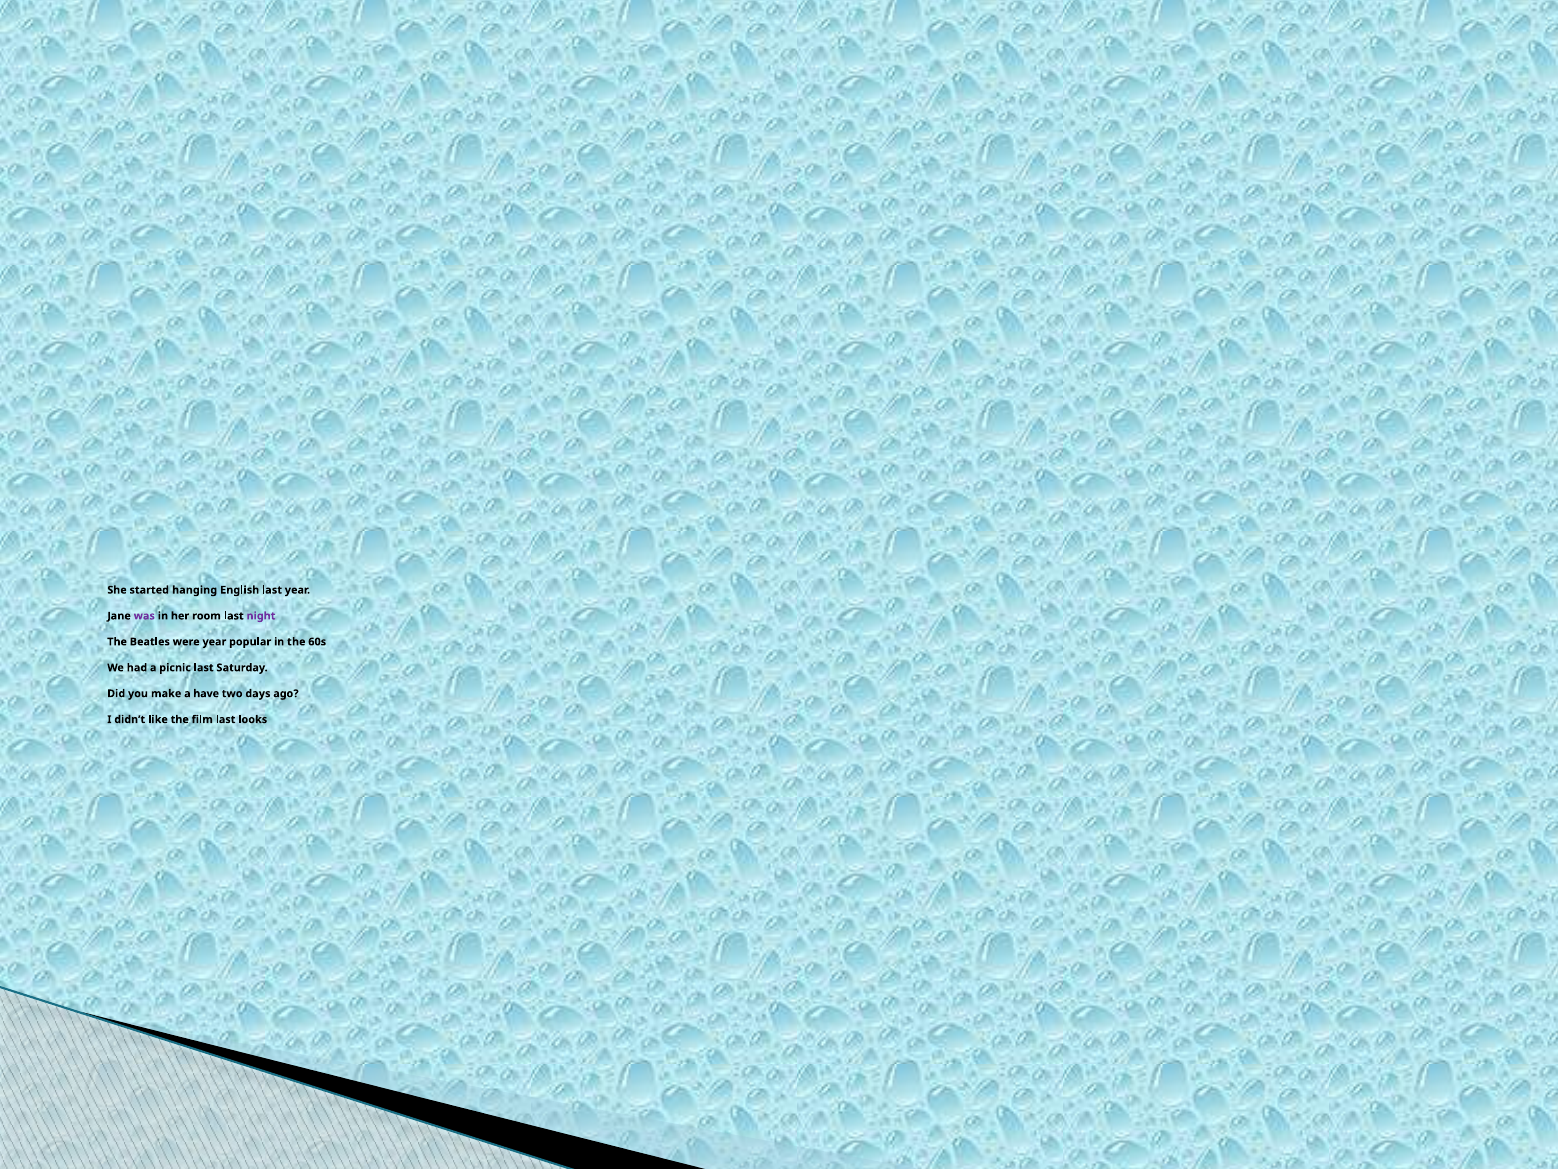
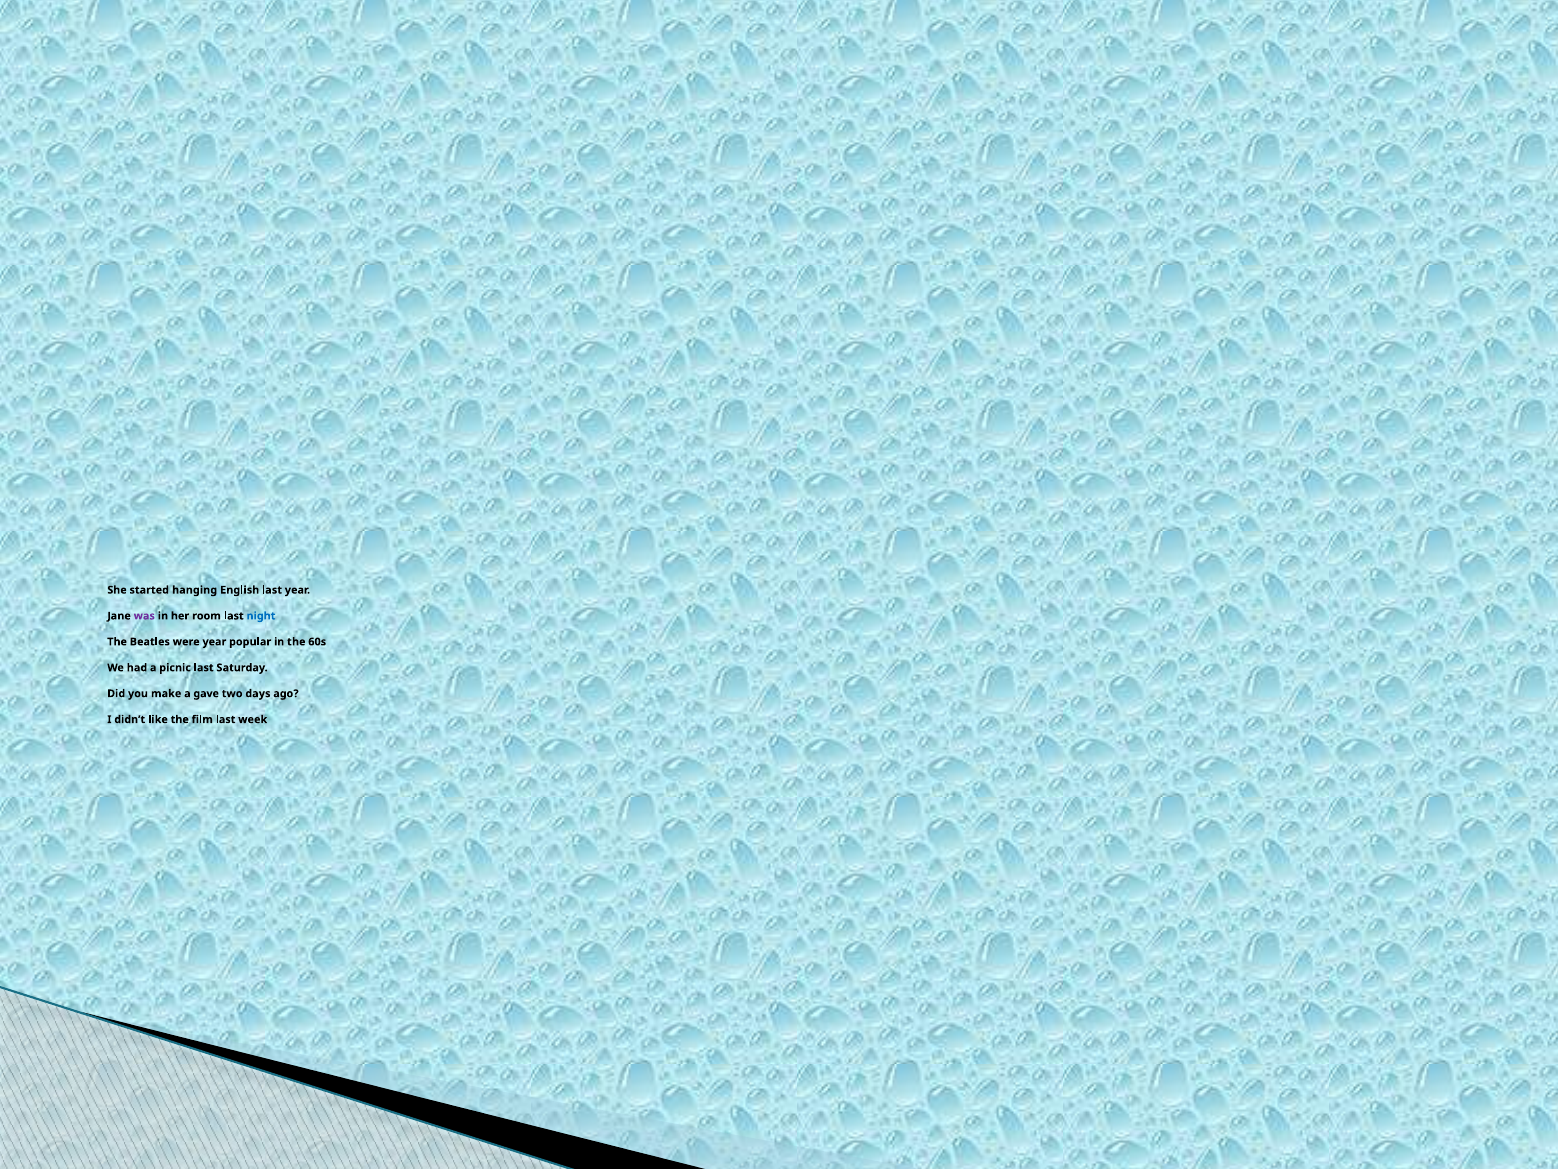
night colour: purple -> blue (261, 616)
have: have -> gave (206, 693)
looks: looks -> week (253, 719)
